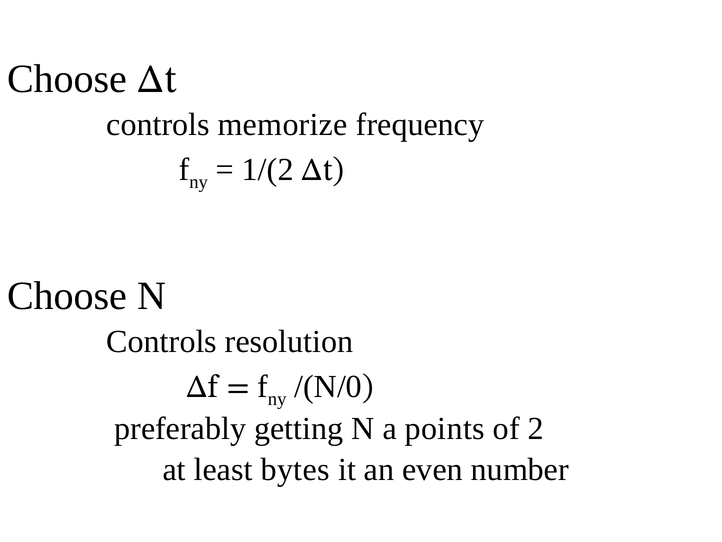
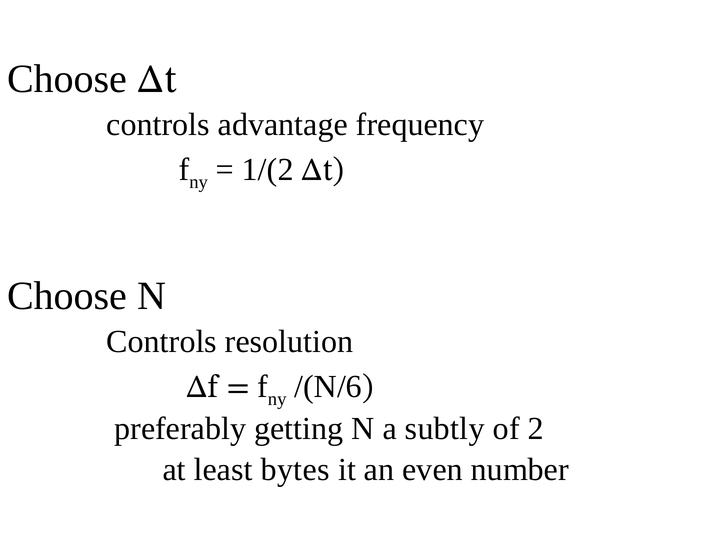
memorize: memorize -> advantage (283, 125)
/(N/0: /(N/0 -> /(N/6 (328, 386)
points: points -> subtly (445, 428)
